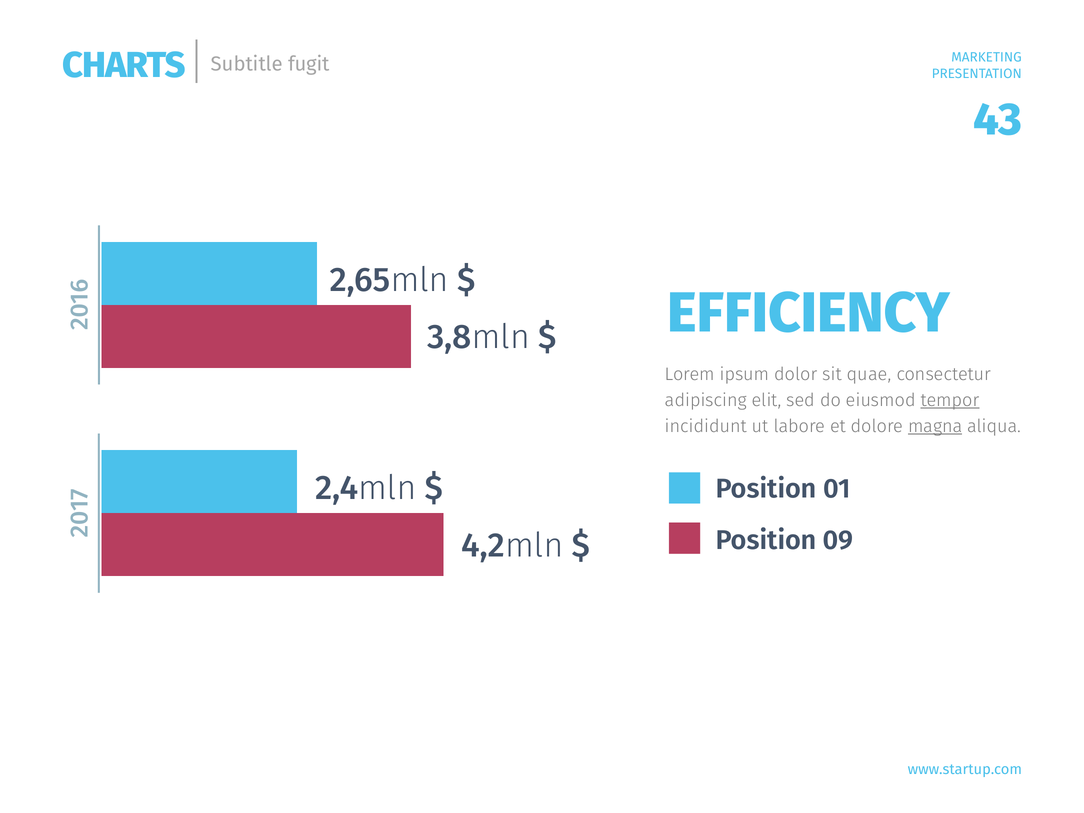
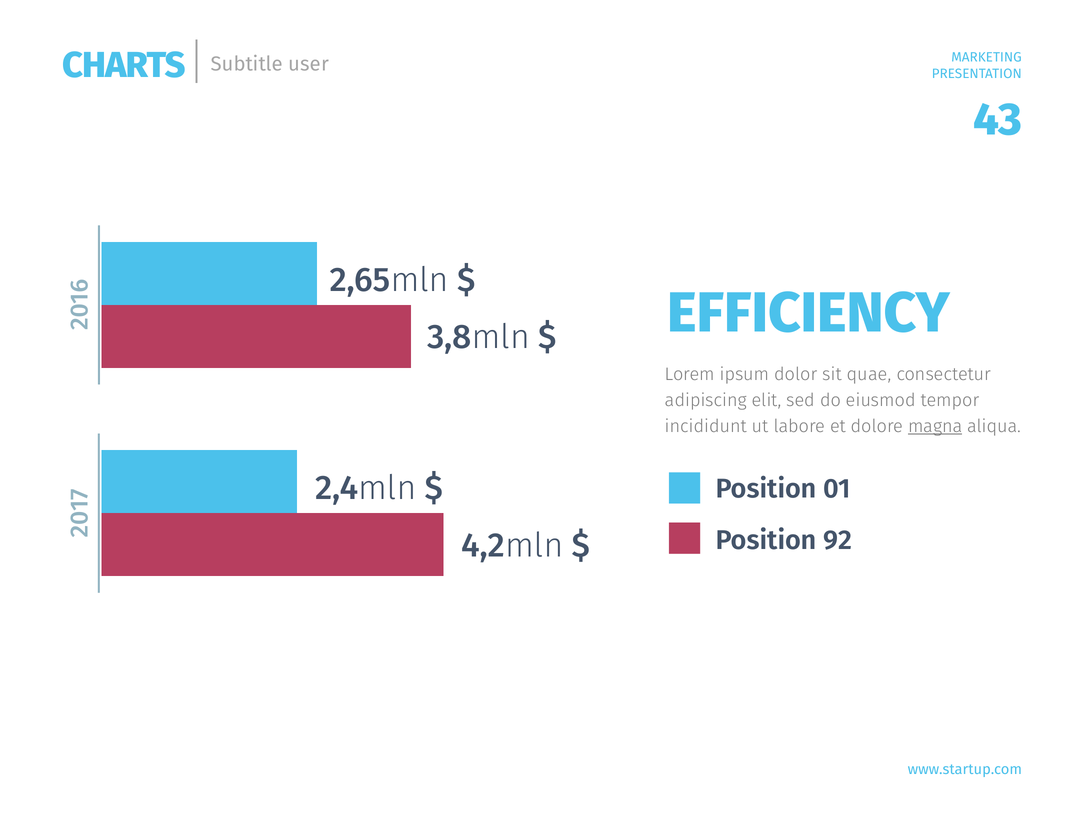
fugit: fugit -> user (309, 64)
tempor underline: present -> none (950, 400)
09: 09 -> 92 (838, 540)
